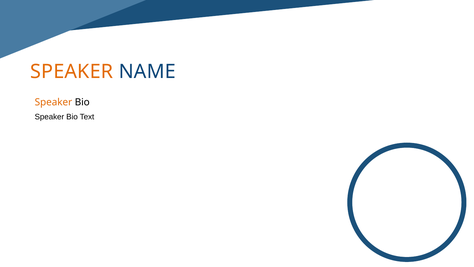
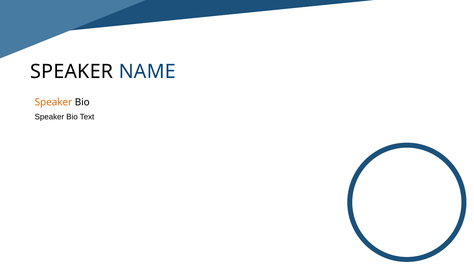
SPEAKER colour: orange -> black (72, 72)
